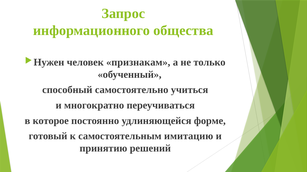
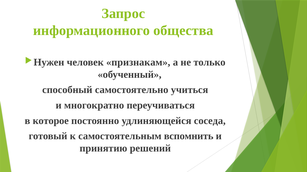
форме: форме -> соседа (210, 121)
имитацию: имитацию -> вспомнить (189, 137)
